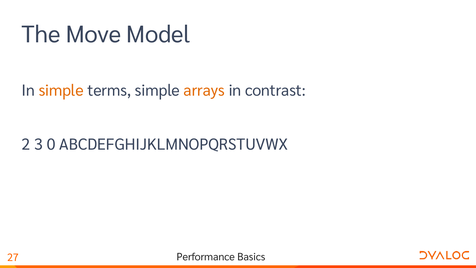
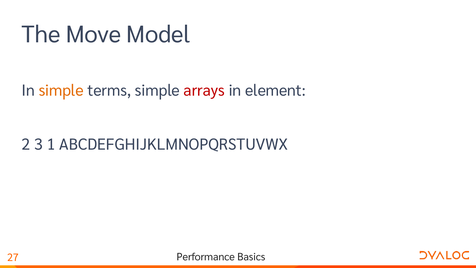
arrays colour: orange -> red (204, 91)
contrast: contrast -> element (275, 91)
0: 0 -> 1 (51, 144)
